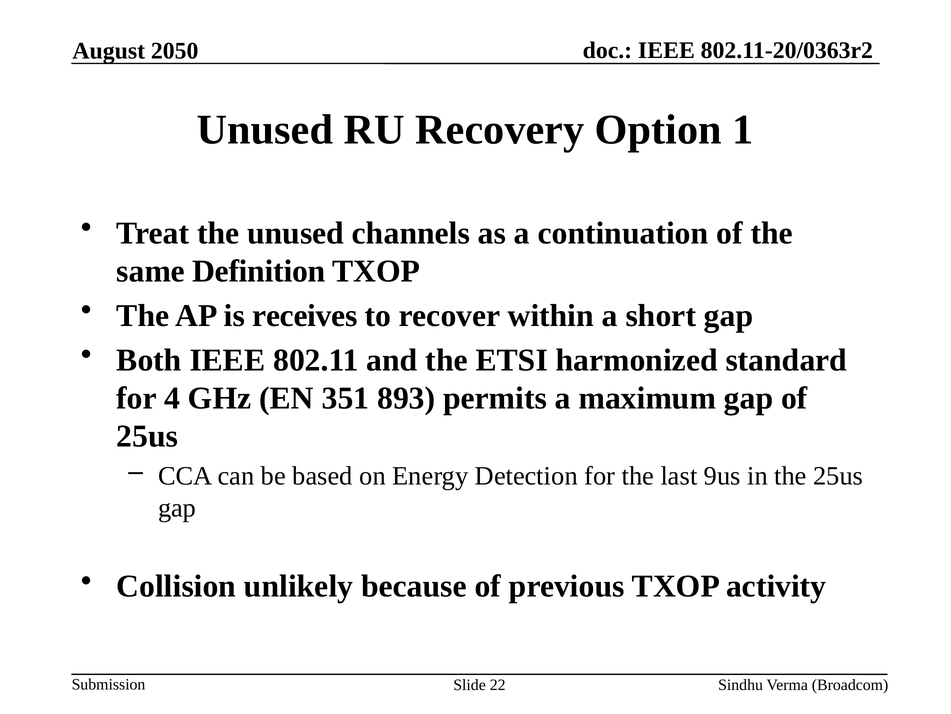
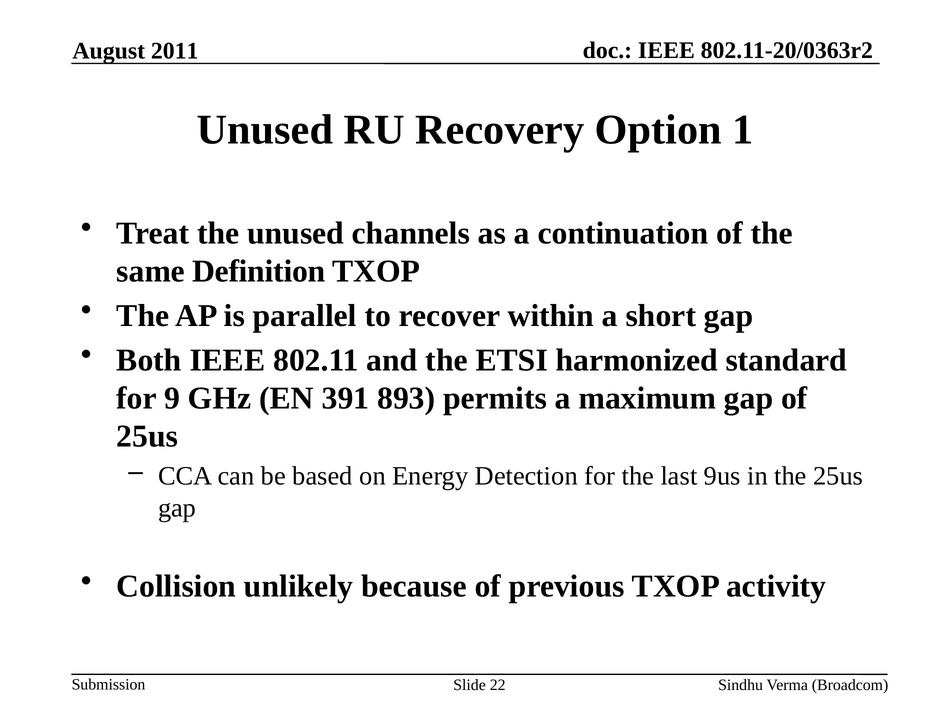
2050: 2050 -> 2011 (175, 51)
receives: receives -> parallel (305, 315)
4: 4 -> 9 (172, 398)
351: 351 -> 391 (345, 398)
